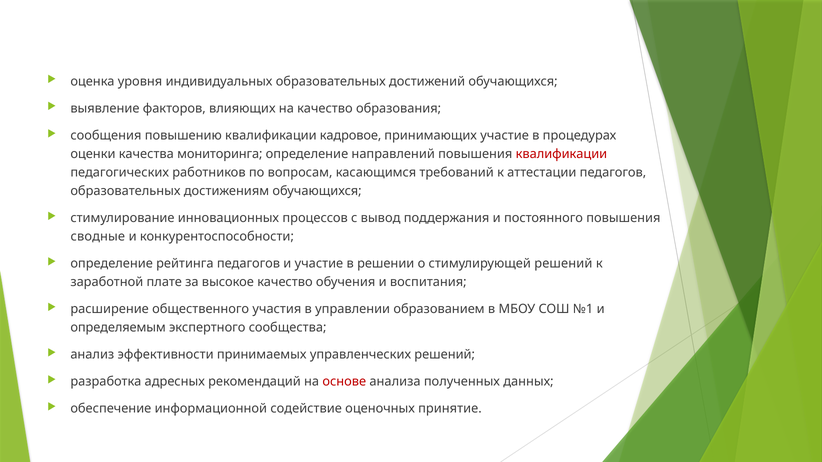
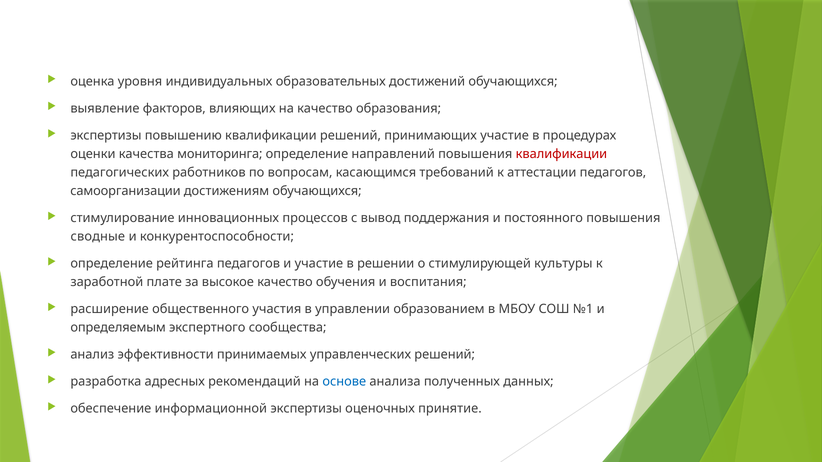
сообщения: сообщения -> экспертизы (106, 136)
квалификации кадровое: кадровое -> решений (350, 136)
образовательных: образовательных -> самоорганизации (125, 191)
стимулирующей решений: решений -> культуры (563, 264)
основе colour: red -> blue (344, 382)
информационной содействие: содействие -> экспертизы (306, 409)
